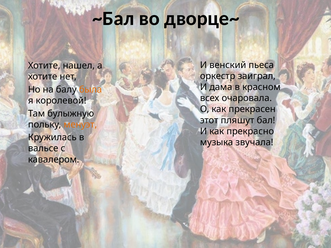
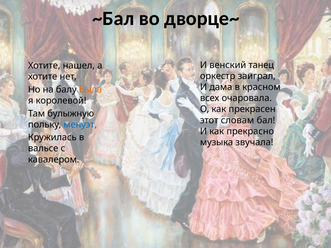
пьеса: пьеса -> танец (261, 65)
пляшут: пляшут -> словам (237, 120)
менуэт colour: orange -> blue (80, 125)
